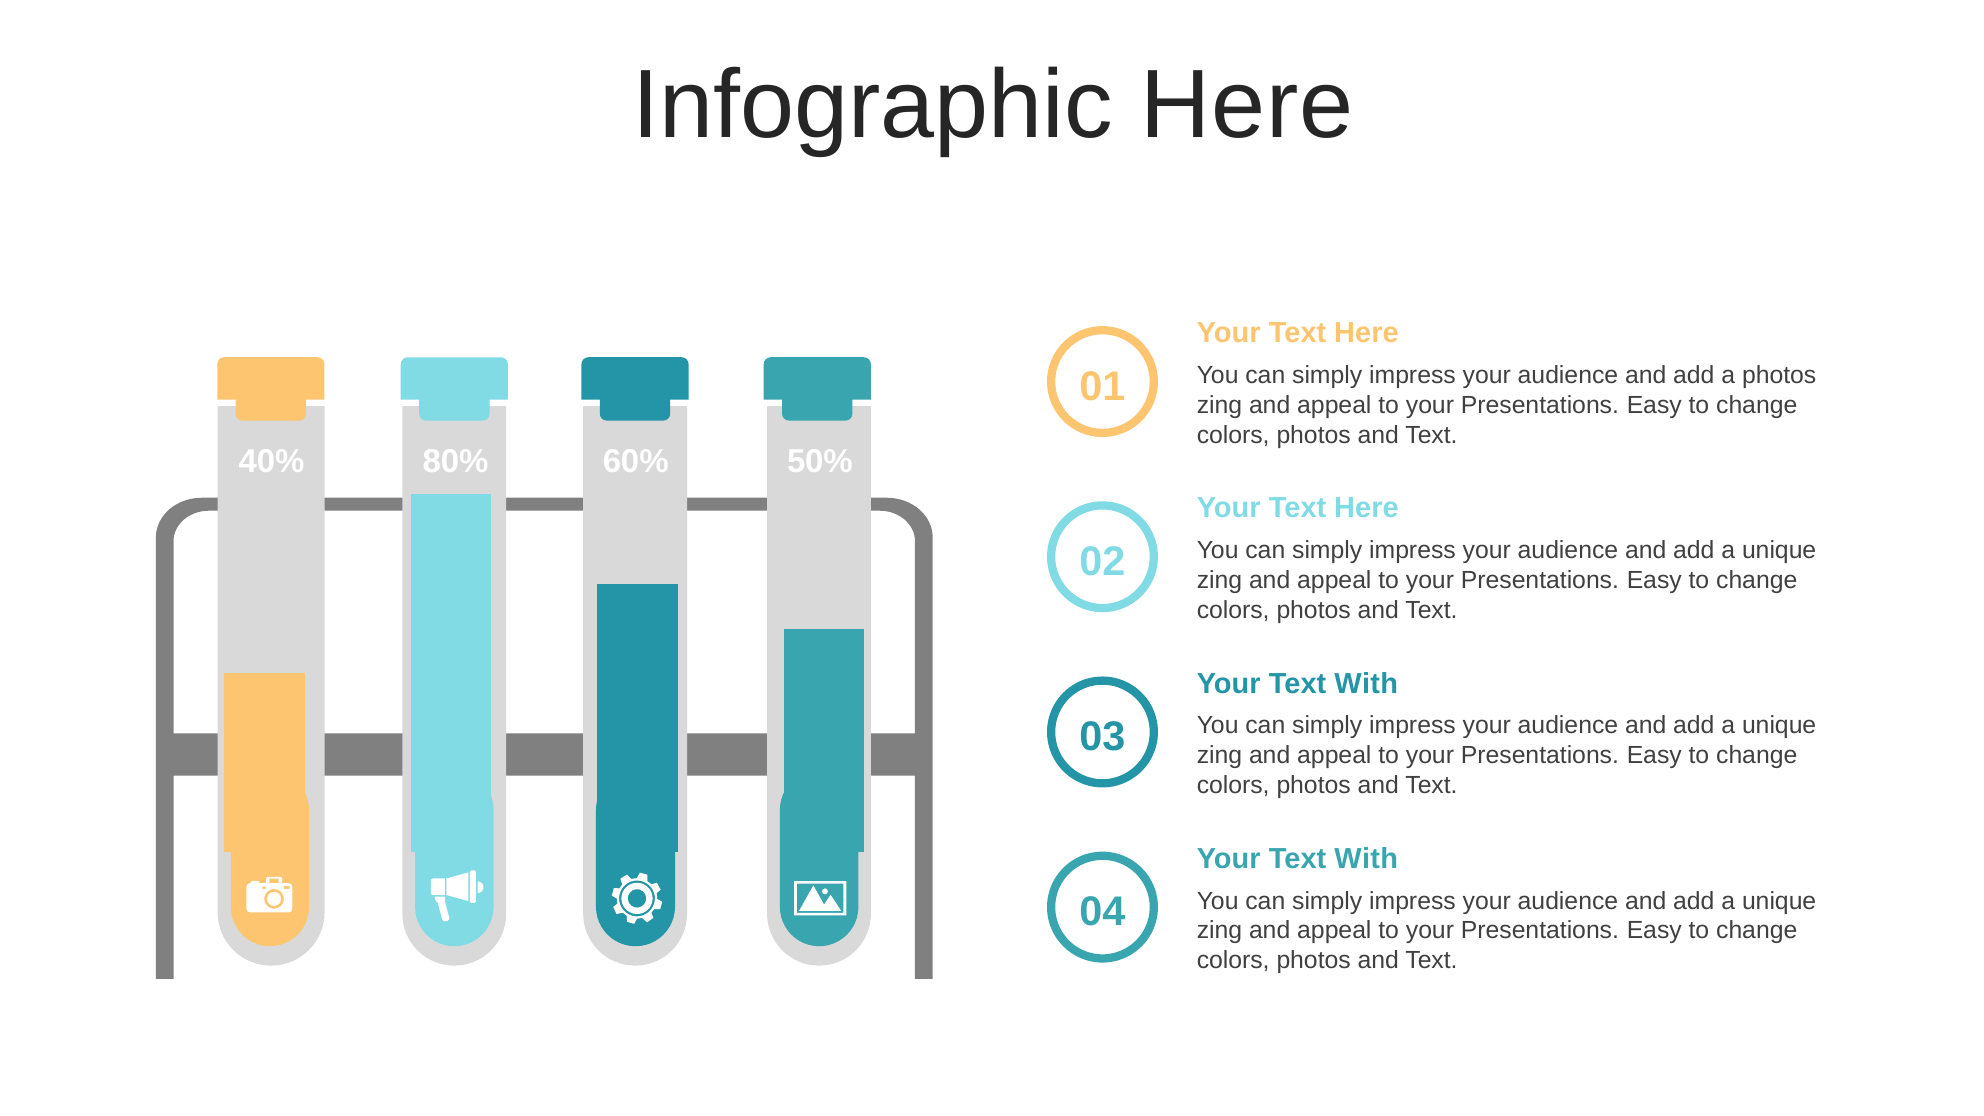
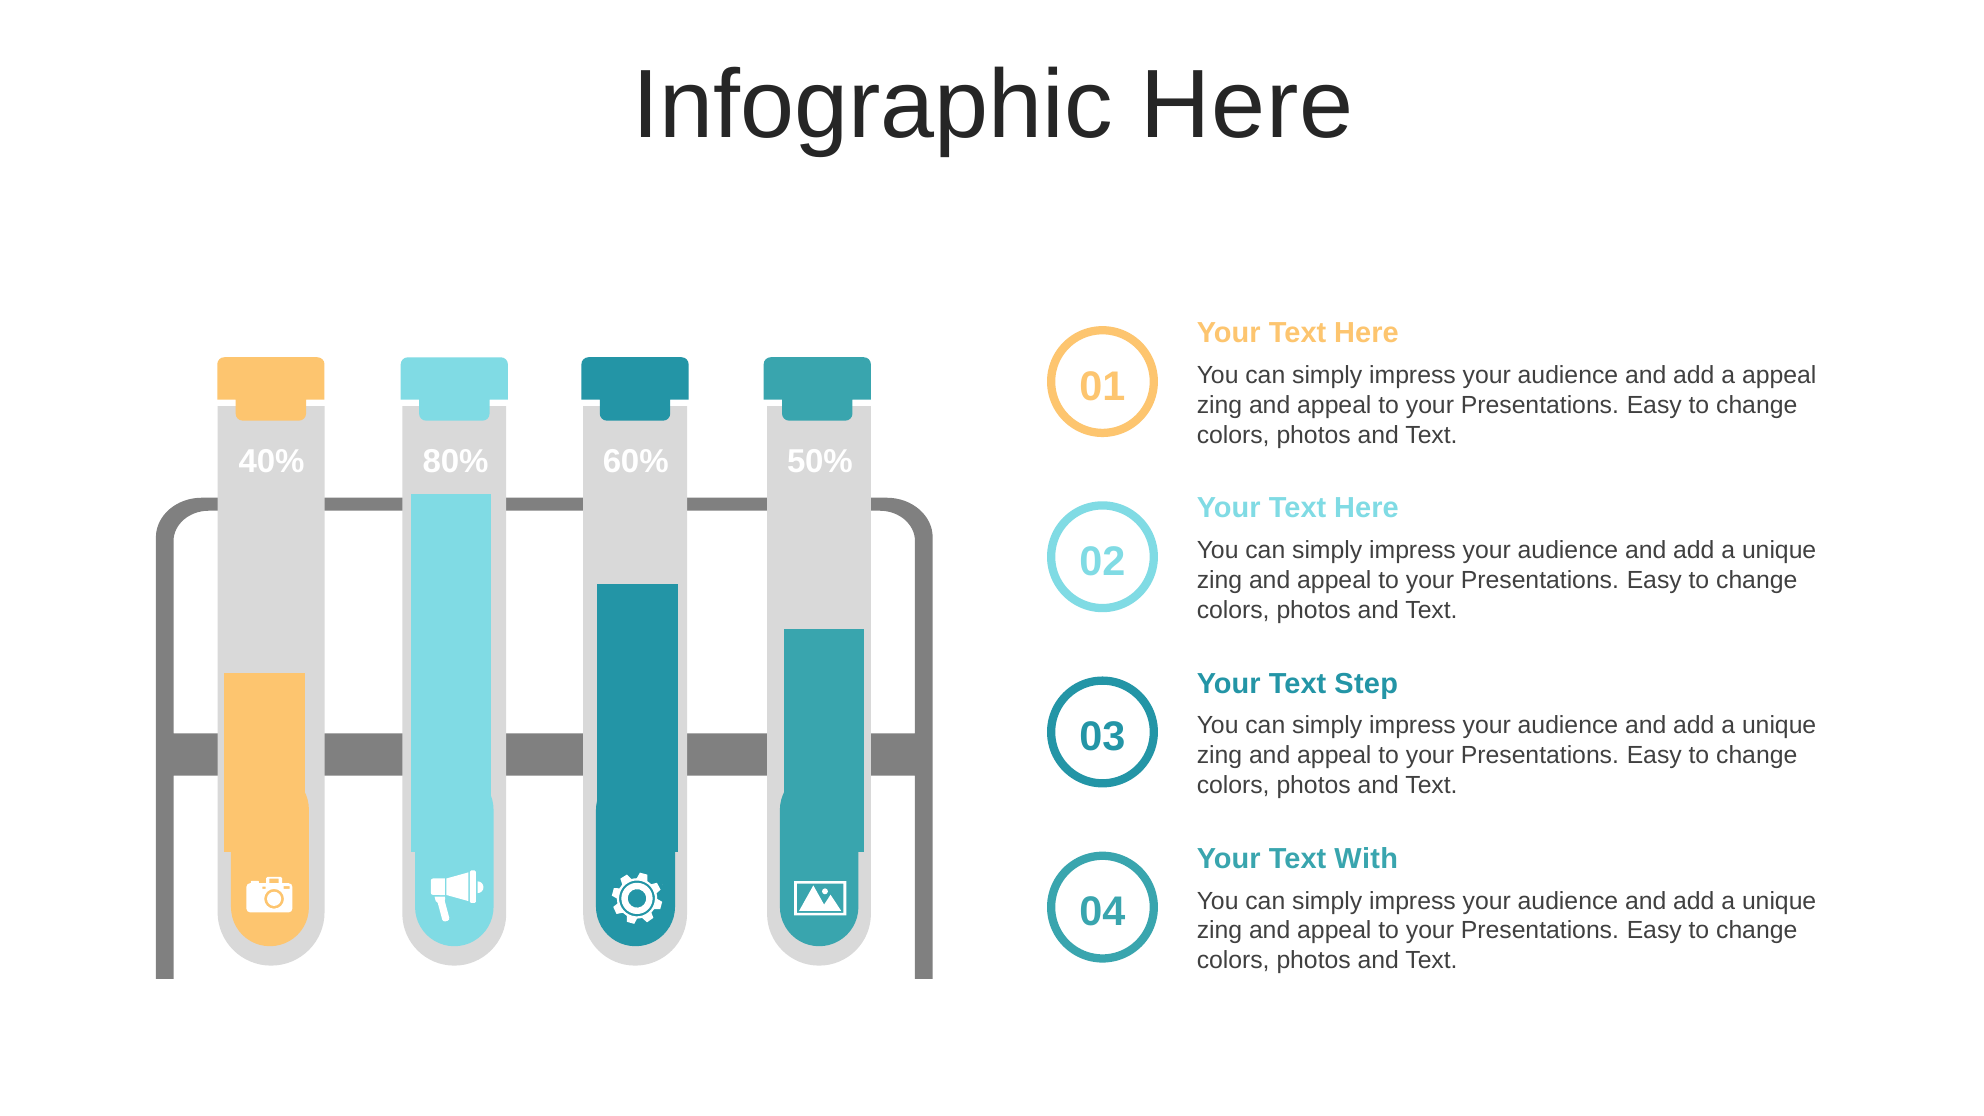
a photos: photos -> appeal (1779, 375)
With: With -> Step (1366, 684)
